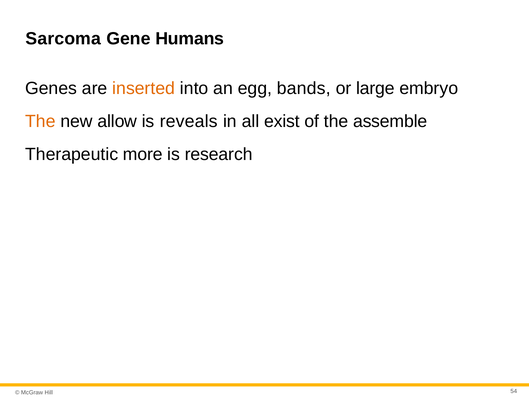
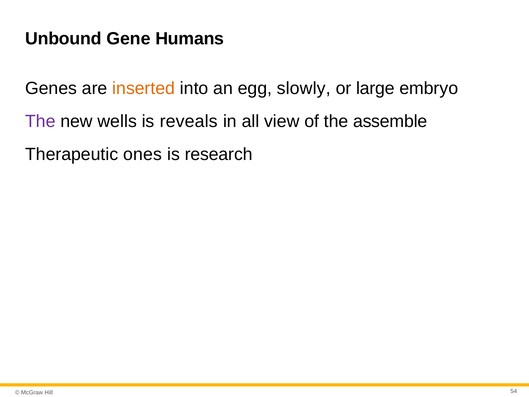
Sarcoma: Sarcoma -> Unbound (63, 38)
bands: bands -> slowly (304, 88)
The colour: orange -> purple (40, 121)
allow: allow -> wells (117, 121)
exist: exist -> view (282, 121)
more: more -> ones (143, 154)
